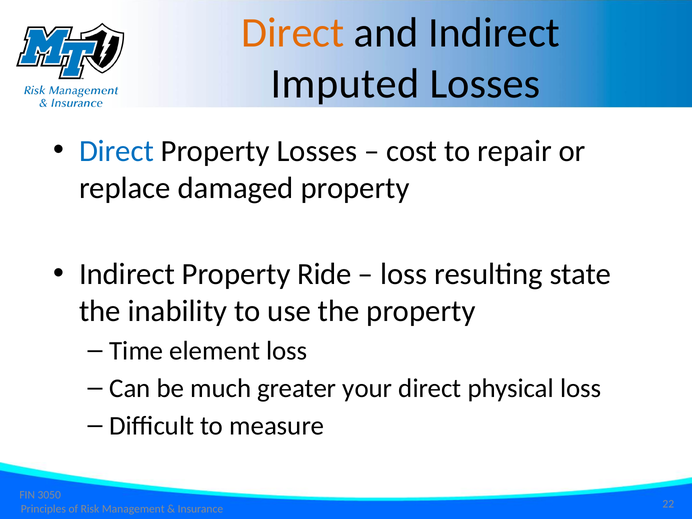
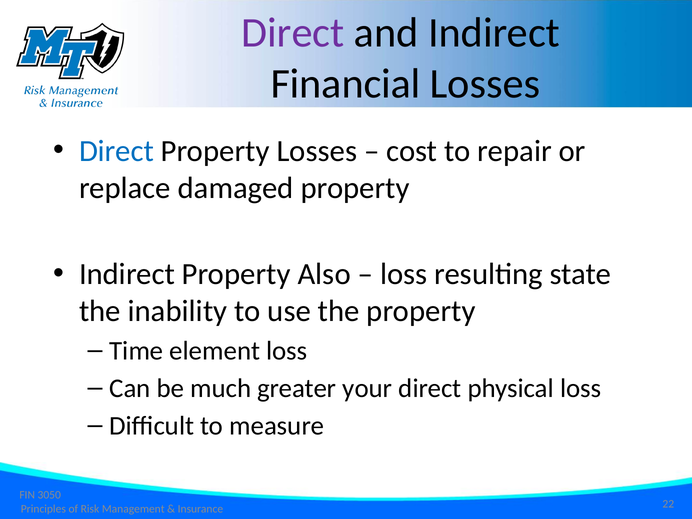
Direct colour: orange -> purple (293, 33)
Imputed: Imputed -> Financial (346, 84)
Ride: Ride -> Also (324, 274)
